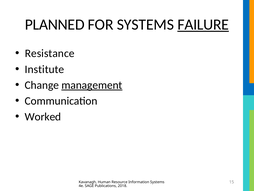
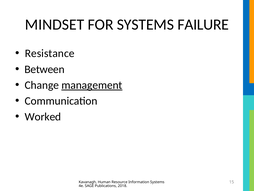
PLANNED: PLANNED -> MINDSET (55, 25)
FAILURE underline: present -> none (203, 25)
Institute: Institute -> Between (45, 69)
